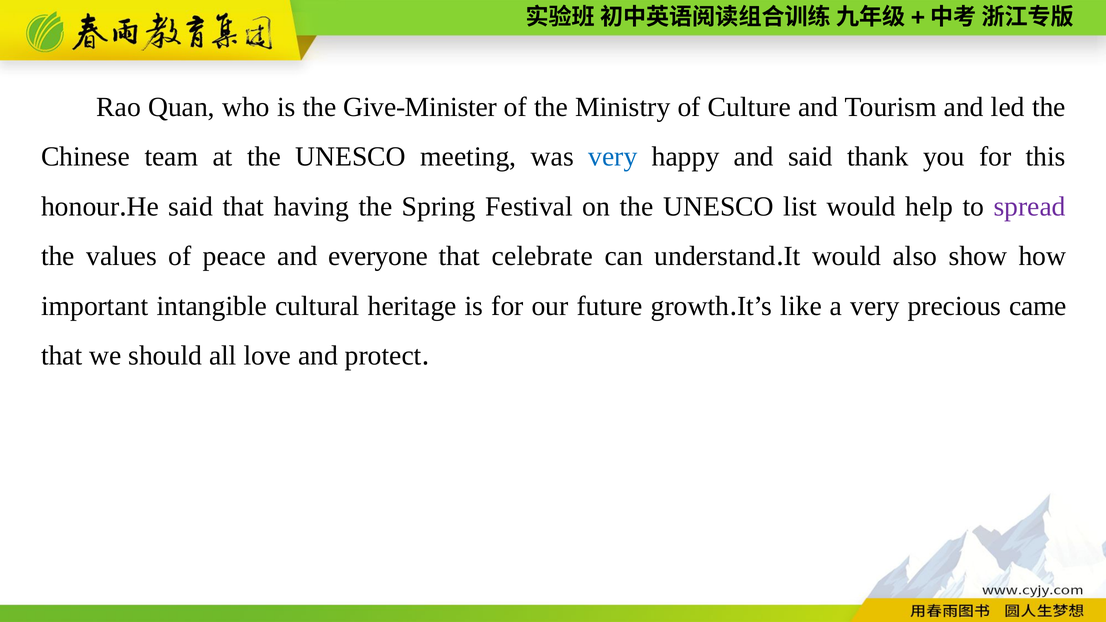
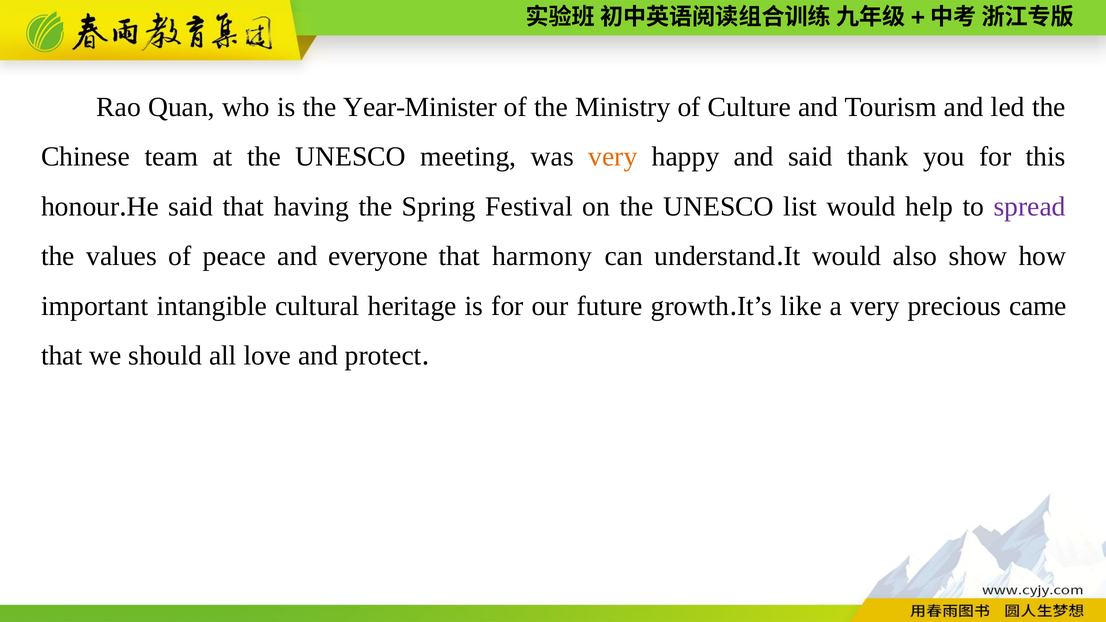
Give-Minister: Give-Minister -> Year-Minister (420, 107)
very colour: blue -> orange (613, 157)
celebrate: celebrate -> harmony (542, 256)
